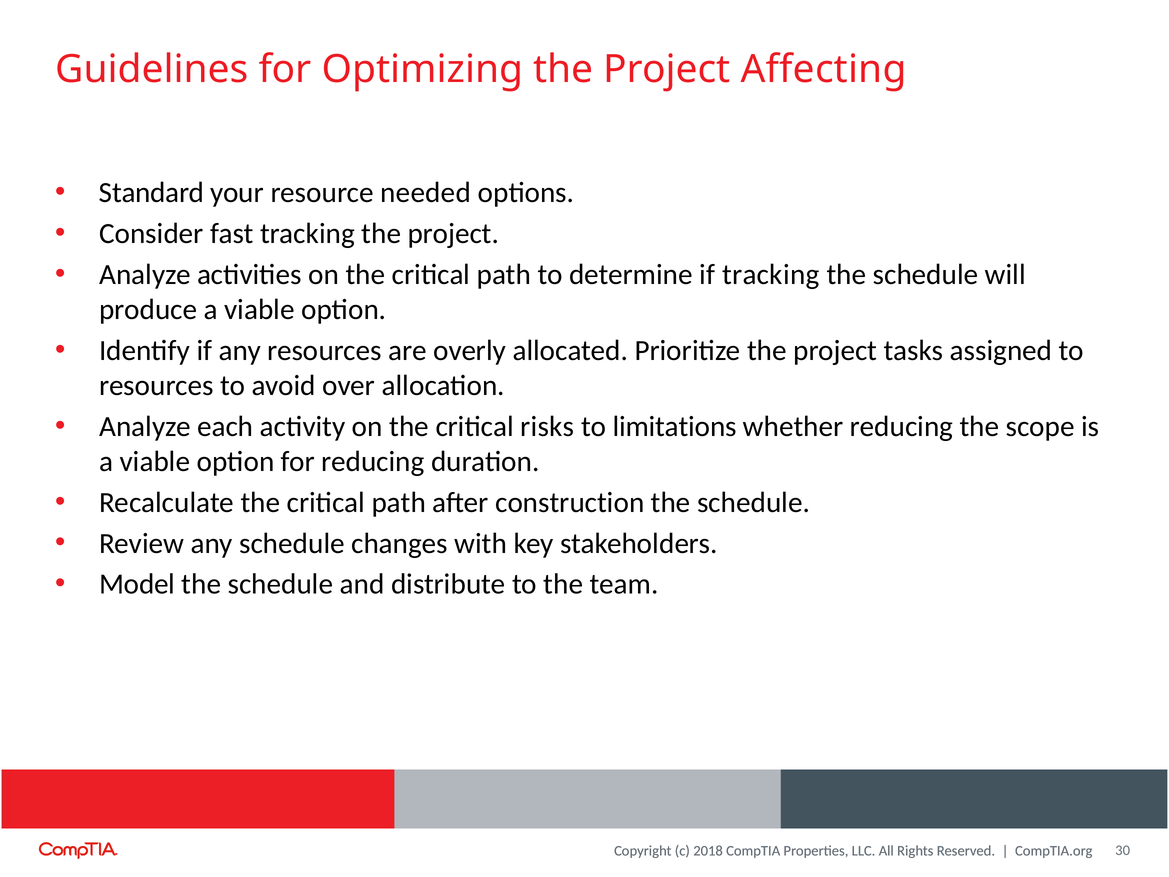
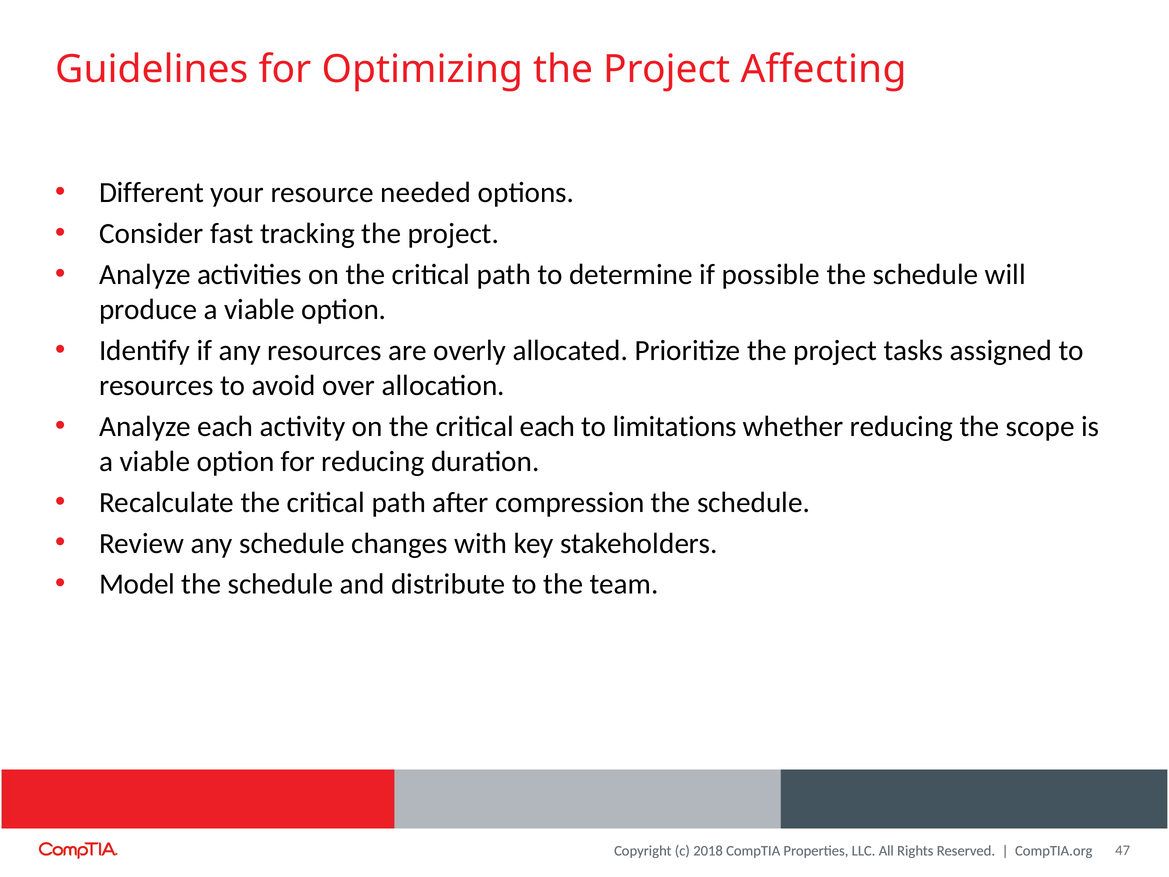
Standard: Standard -> Different (152, 193)
if tracking: tracking -> possible (771, 274)
critical risks: risks -> each (548, 426)
construction: construction -> compression (570, 502)
30: 30 -> 47 (1123, 850)
